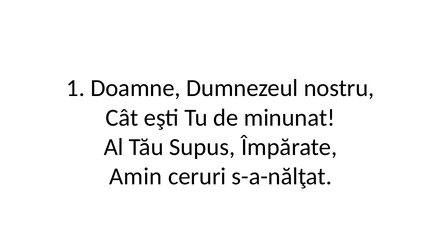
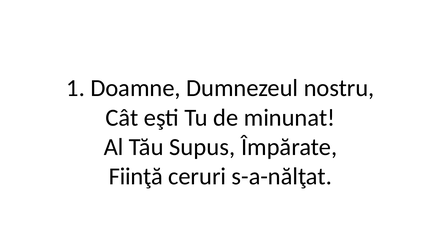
Amin: Amin -> Fiinţă (136, 176)
